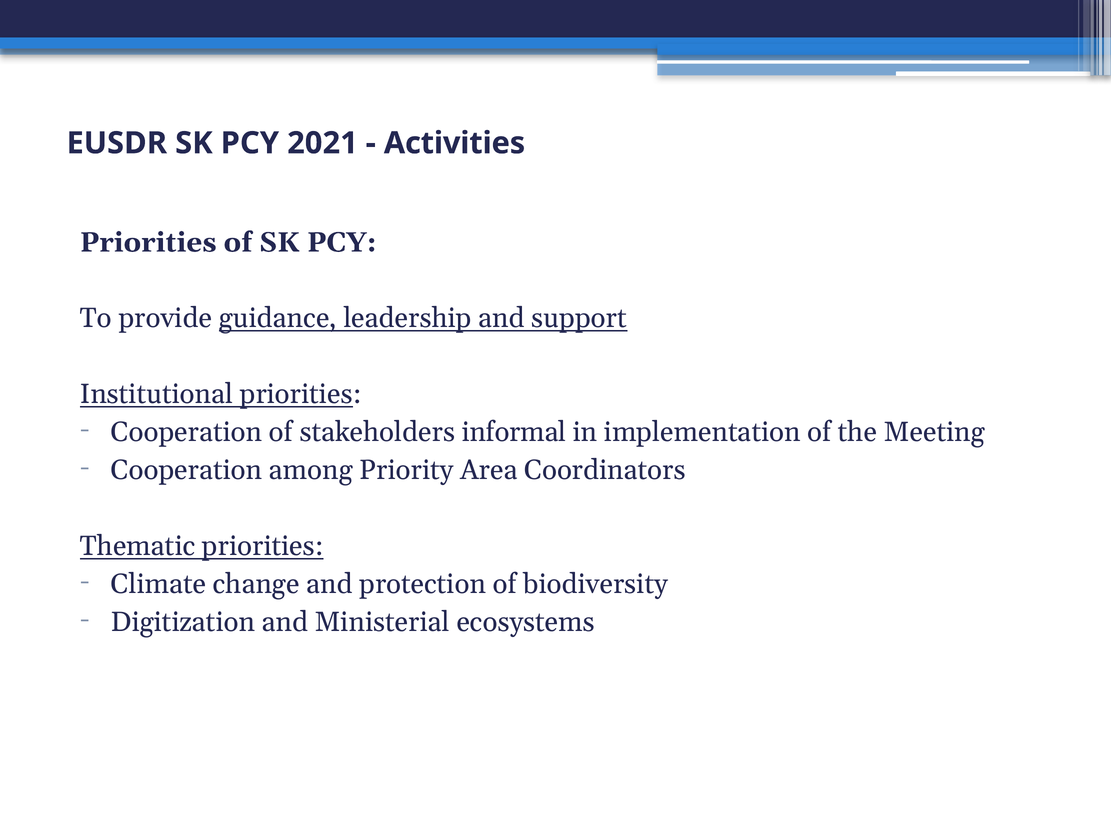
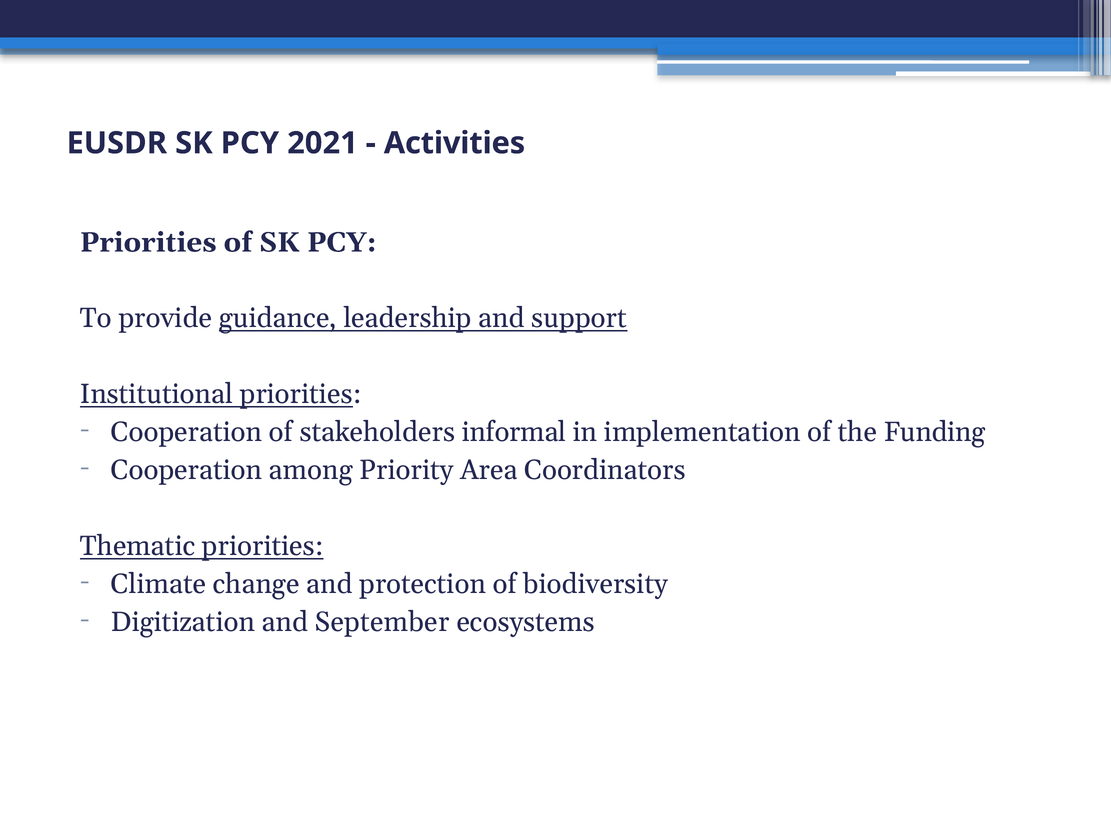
Meeting: Meeting -> Funding (934, 432)
Ministerial: Ministerial -> September (382, 622)
